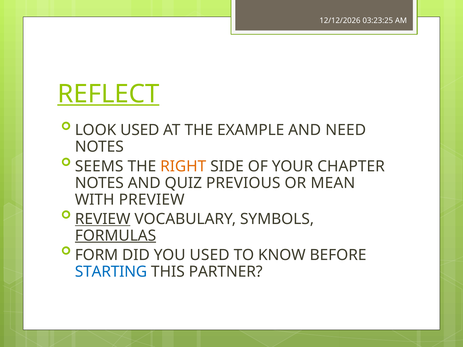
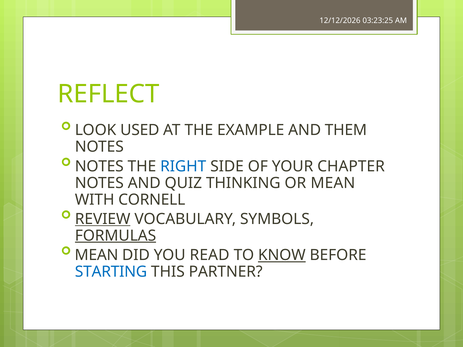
REFLECT underline: present -> none (108, 94)
NEED: NEED -> THEM (346, 130)
SEEMS: SEEMS -> NOTES (99, 166)
RIGHT colour: orange -> blue (183, 166)
PREVIOUS: PREVIOUS -> THINKING (243, 183)
PREVIEW: PREVIEW -> CORNELL (152, 200)
FORM: FORM -> MEAN (97, 255)
YOU USED: USED -> READ (210, 255)
KNOW underline: none -> present (282, 255)
